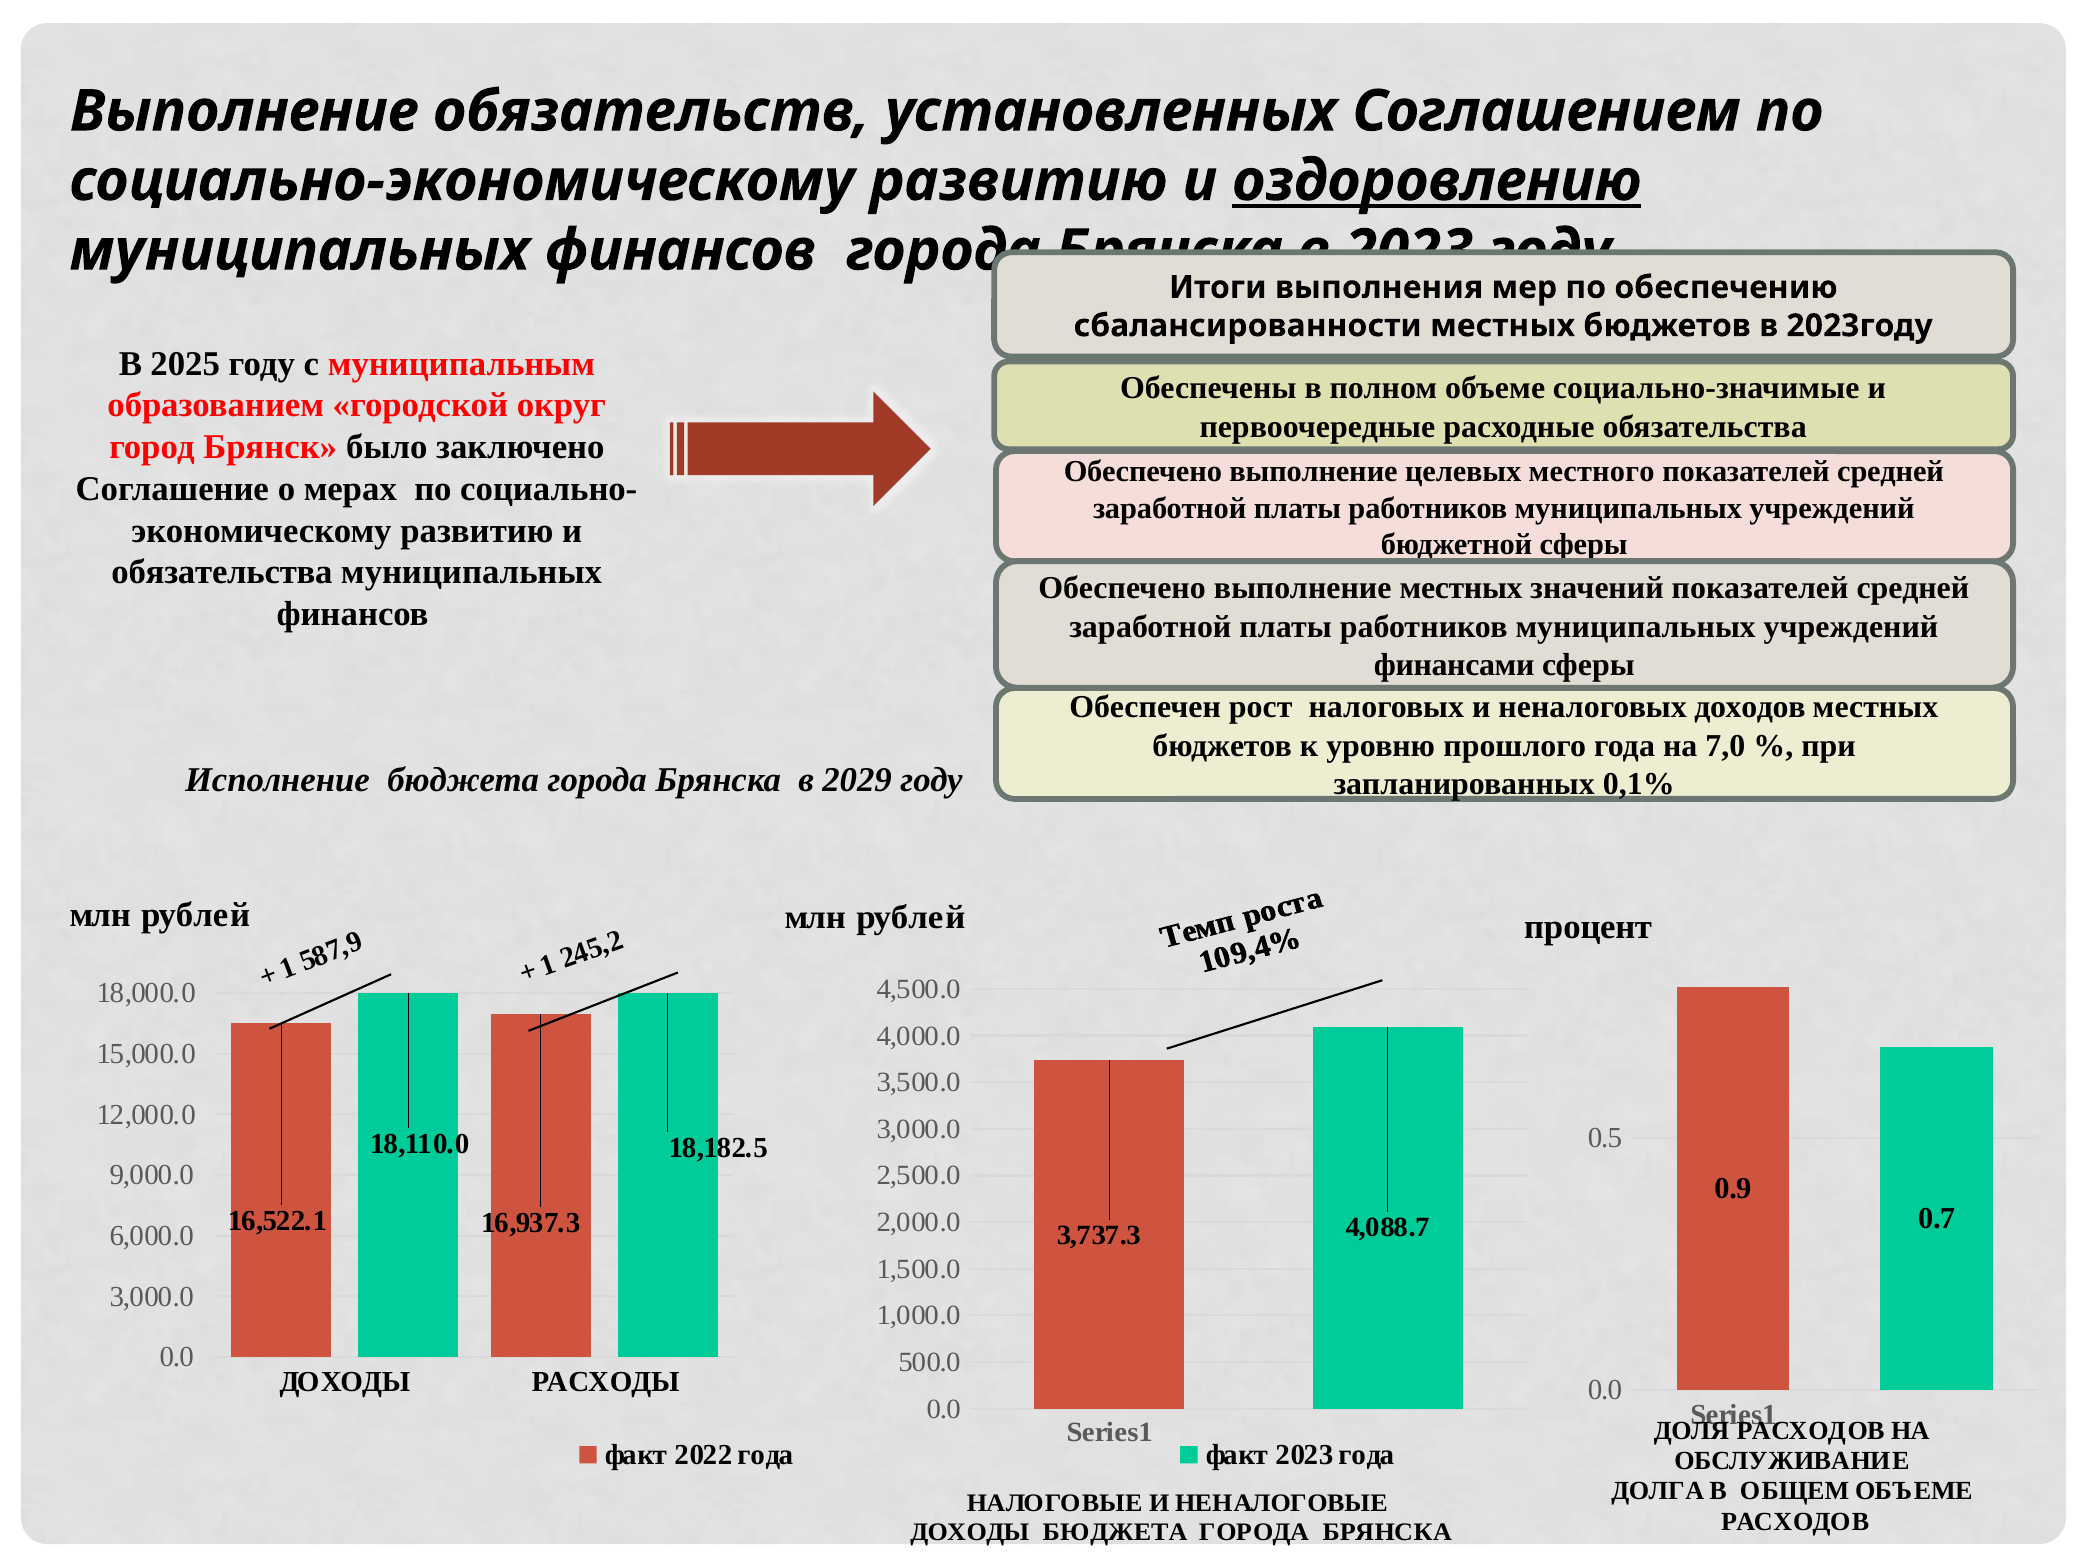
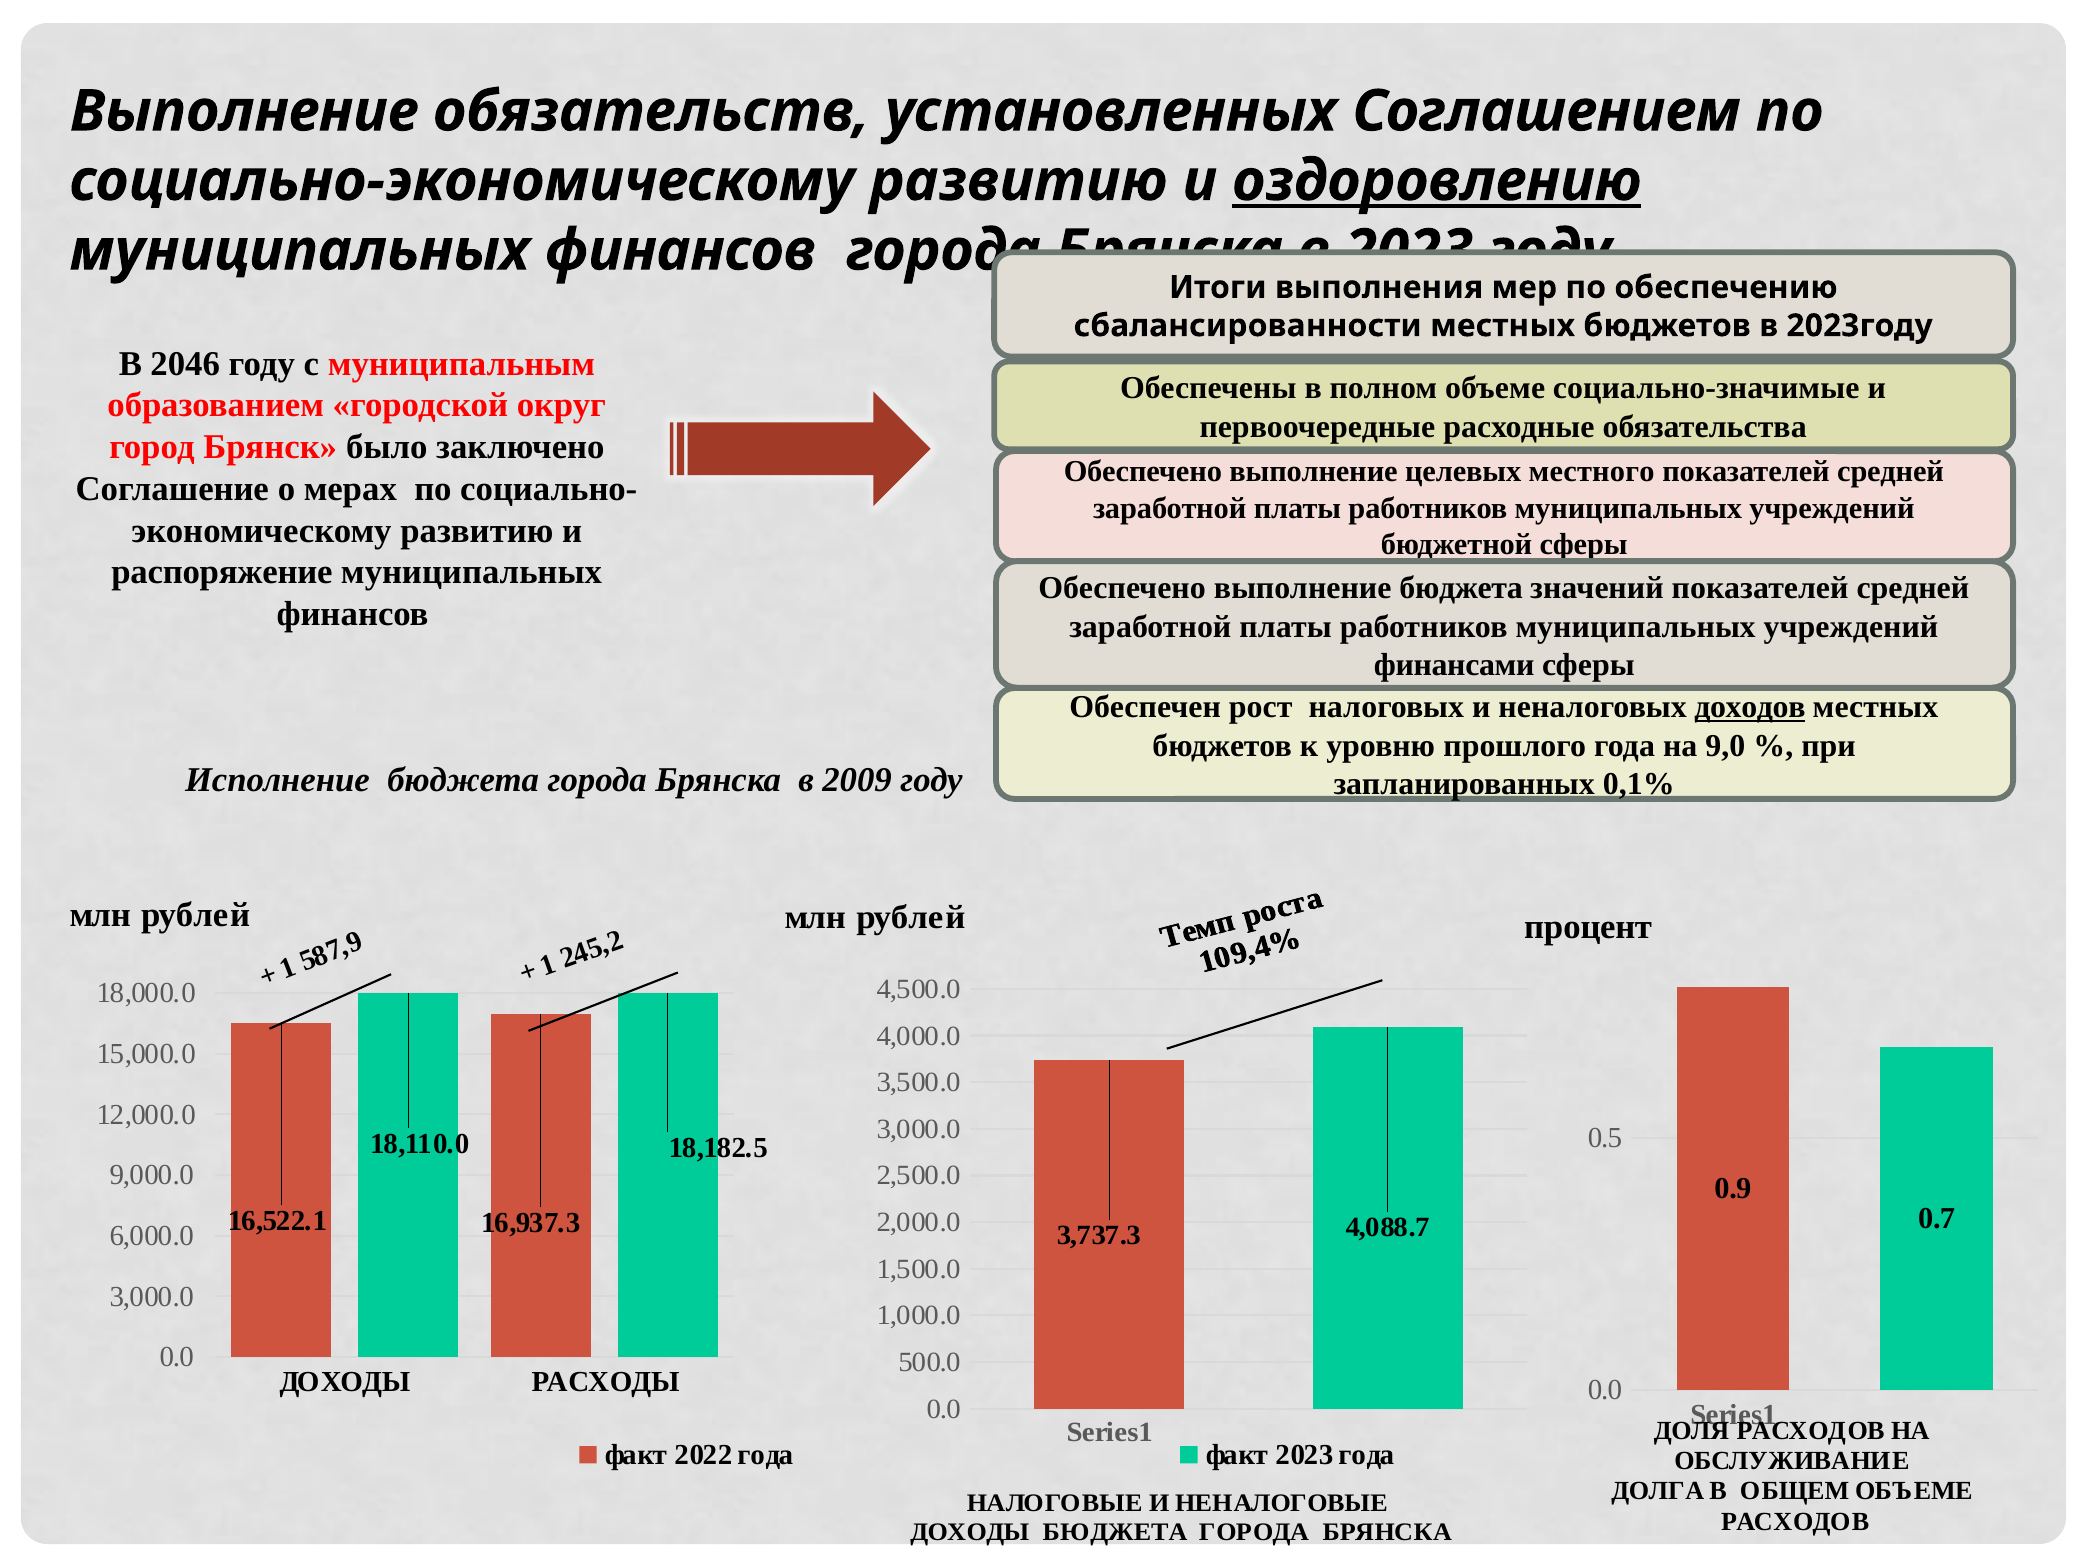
2025: 2025 -> 2046 (185, 364)
обязательства: обязательства -> распоряжение (222, 572)
выполнение местных: местных -> бюджета (1461, 588)
доходов underline: none -> present (1750, 707)
7,0: 7,0 -> 9,0 (1725, 746)
2029: 2029 -> 2009 (857, 780)
